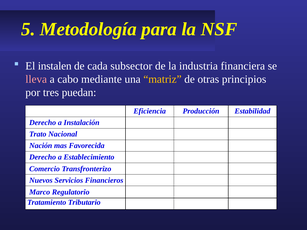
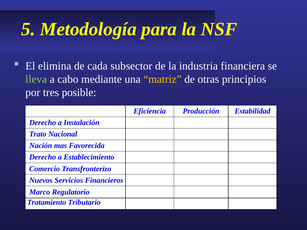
instalen: instalen -> elimina (55, 66)
lleva colour: pink -> light green (36, 79)
puedan: puedan -> posible (79, 93)
